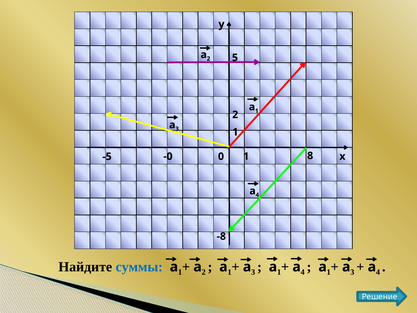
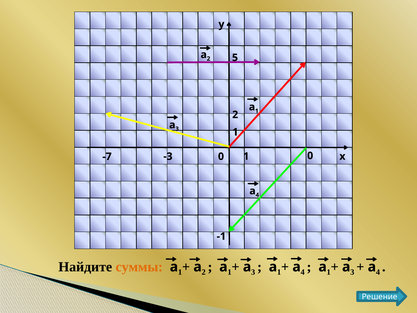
1 8: 8 -> 0 (310, 156)
-0: -0 -> -3 (168, 156)
-5: -5 -> -7 (107, 156)
-8: -8 -> -1 (221, 236)
суммы colour: blue -> orange (139, 267)
